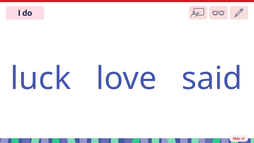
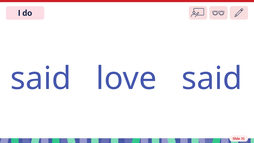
luck: luck -> said (41, 79)
